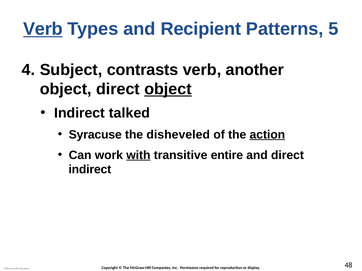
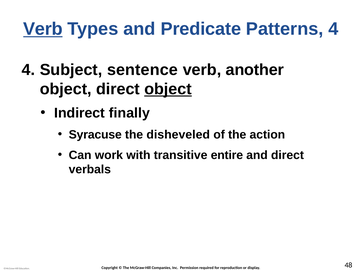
Recipient: Recipient -> Predicate (201, 29)
Patterns 5: 5 -> 4 (333, 29)
contrasts: contrasts -> sentence (142, 70)
talked: talked -> finally (129, 113)
action underline: present -> none (267, 135)
with underline: present -> none (138, 155)
indirect: indirect -> verbals (90, 170)
